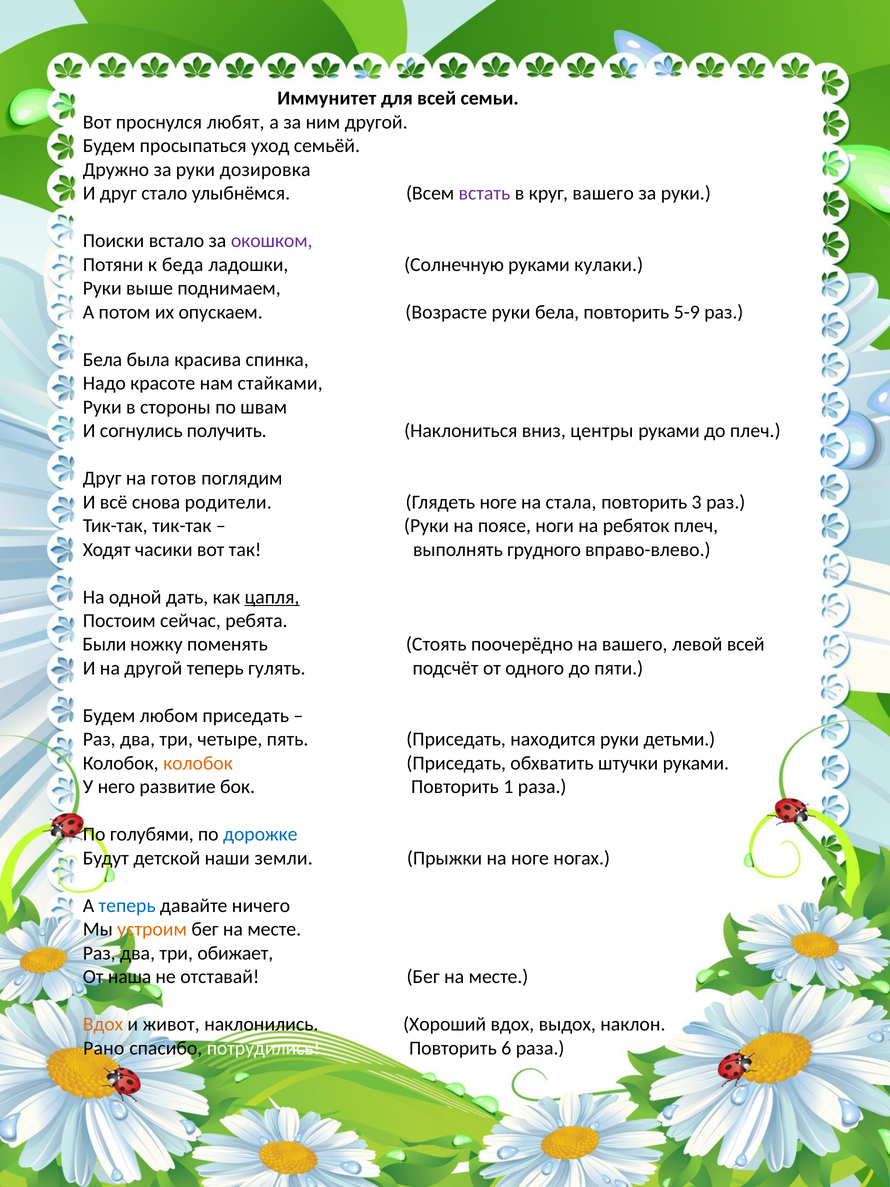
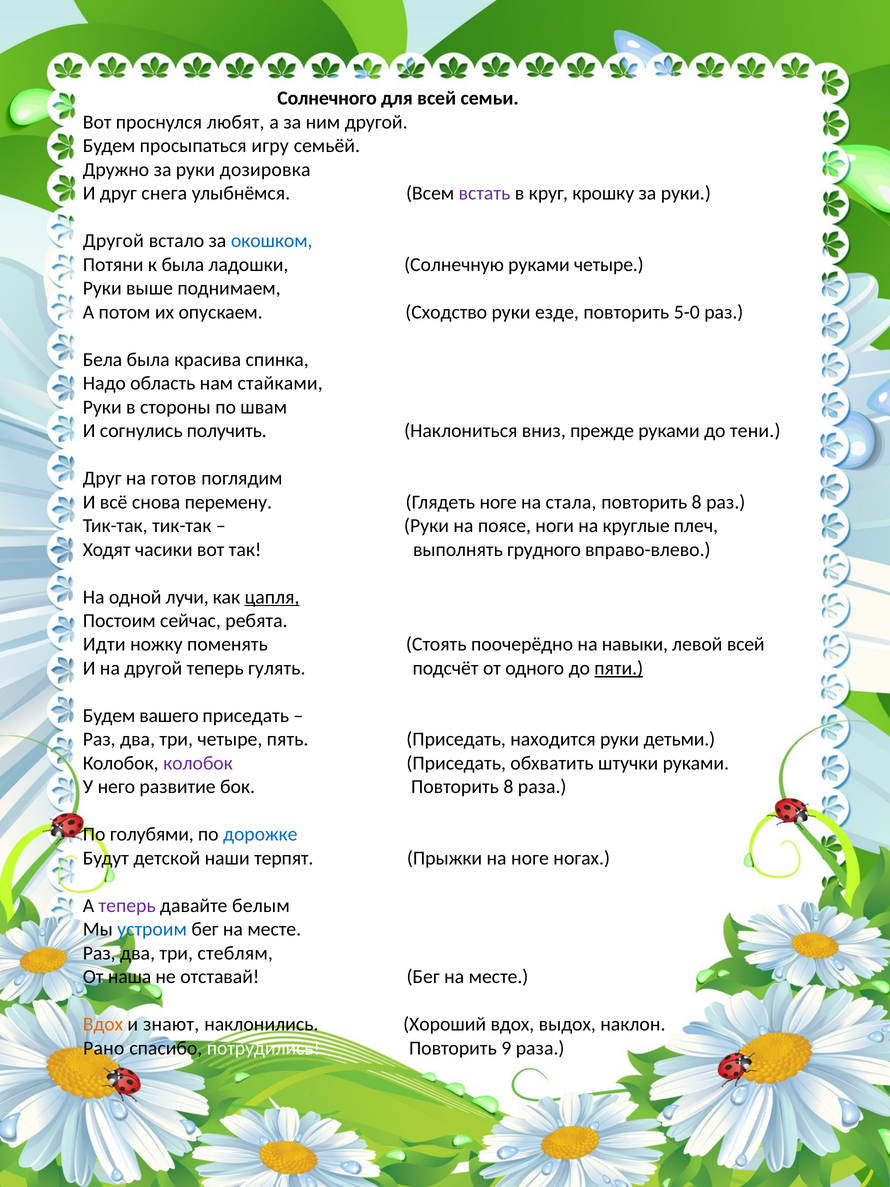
Иммунитет: Иммунитет -> Солнечного (327, 98)
уход: уход -> игру (270, 146)
стало: стало -> снега (164, 193)
круг вашего: вашего -> крошку (603, 193)
Поиски: Поиски -> Другой (113, 241)
окошком colour: purple -> blue (272, 241)
к беда: беда -> была (183, 265)
руками кулаки: кулаки -> четыре (609, 265)
Возрасте: Возрасте -> Сходство (446, 312)
руки бела: бела -> езде (557, 312)
5-9: 5-9 -> 5-0 (687, 312)
красоте: красоте -> область (163, 383)
центры: центры -> прежде (602, 431)
до плеч: плеч -> тени (755, 431)
родители: родители -> перемену (228, 502)
3: 3 -> 8 (697, 502)
ребяток: ребяток -> круглые (636, 526)
дать: дать -> лучи (187, 597)
Были: Были -> Идти (104, 644)
на вашего: вашего -> навыки (635, 644)
пяти underline: none -> present (619, 668)
любом: любом -> вашего (169, 715)
колобок colour: orange -> purple (198, 763)
бок Повторить 1: 1 -> 8 (508, 787)
земли: земли -> терпят (284, 858)
теперь colour: blue -> purple (127, 905)
ничего: ничего -> белым (261, 905)
устроим colour: orange -> blue (152, 929)
обижает: обижает -> стеблям (235, 953)
живот: живот -> знают (171, 1024)
6: 6 -> 9 (506, 1048)
